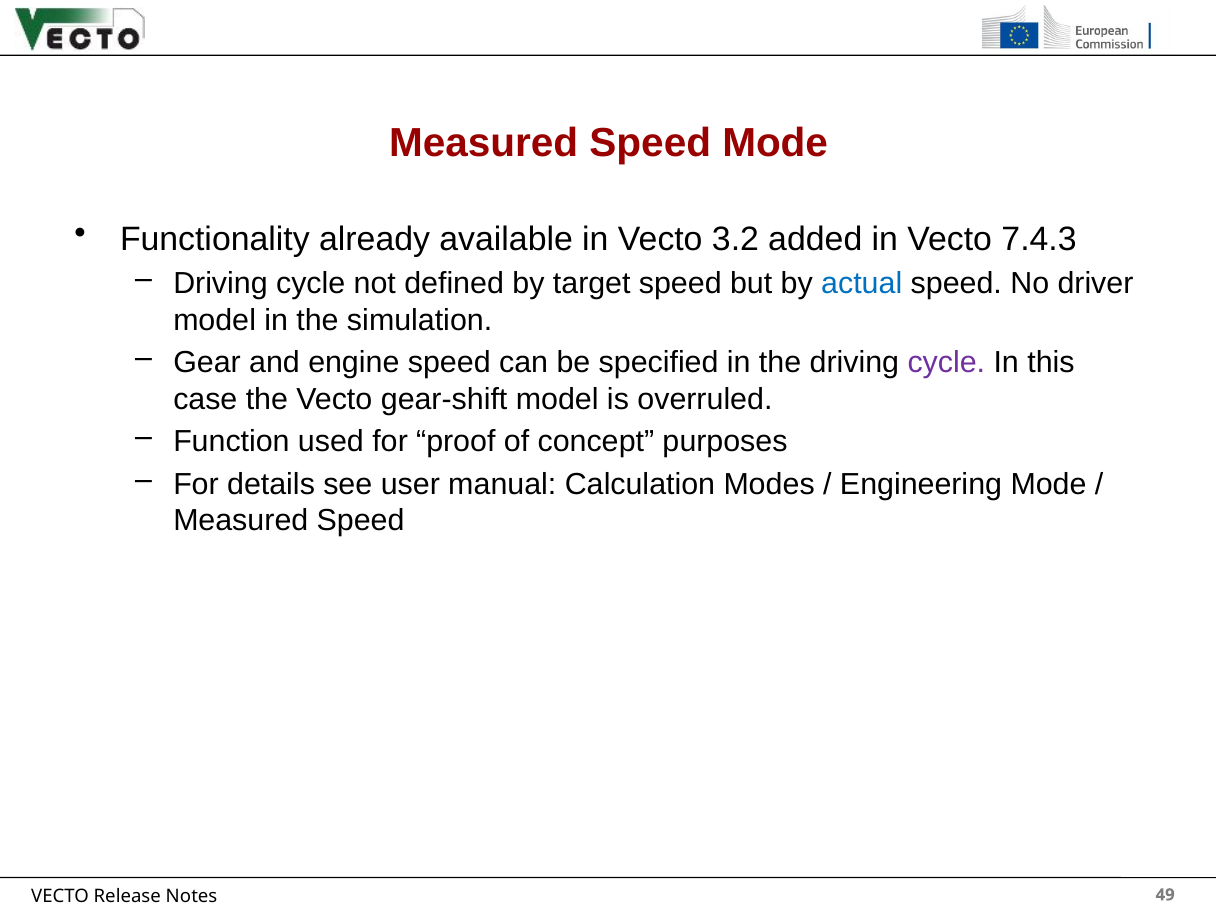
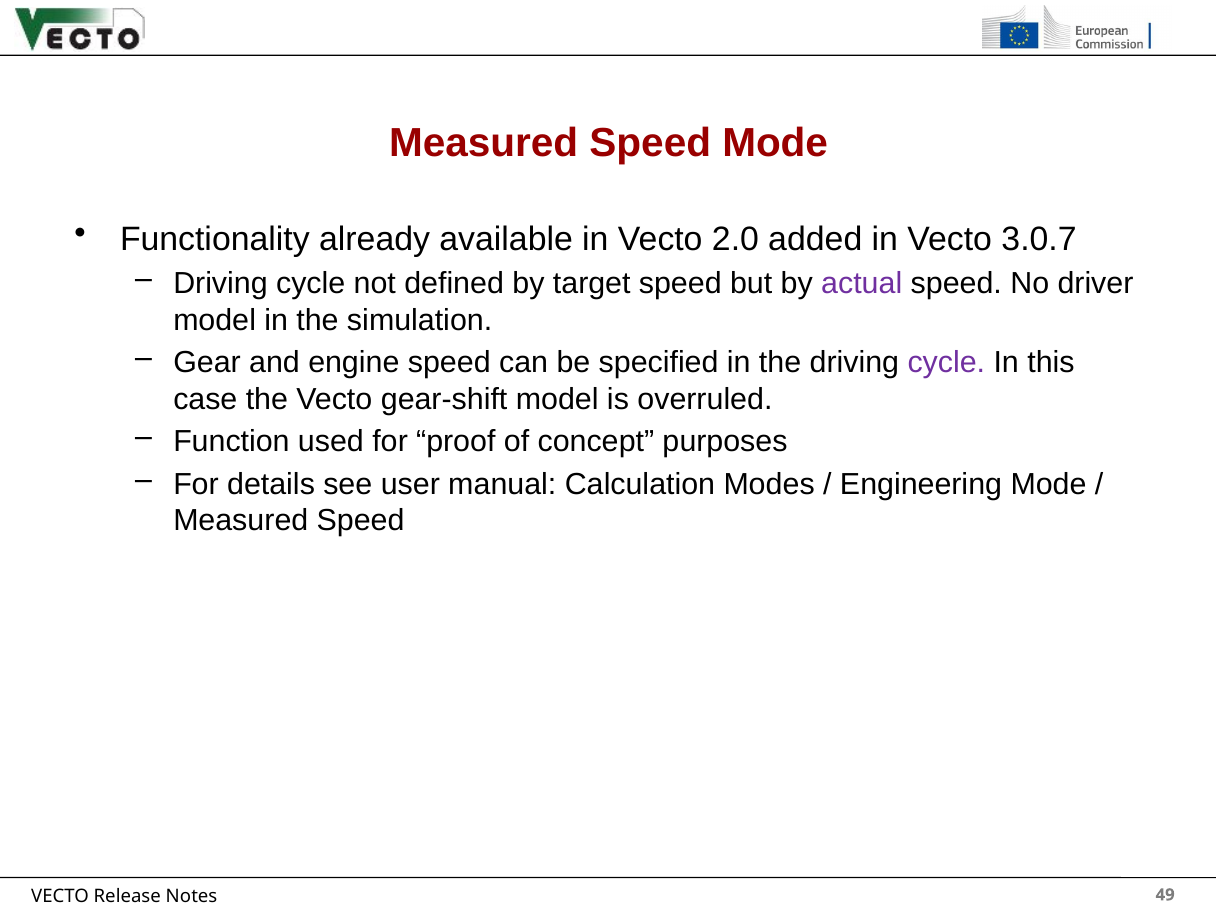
3.2: 3.2 -> 2.0 (735, 239)
7.4.3: 7.4.3 -> 3.0.7 (1039, 239)
actual colour: blue -> purple (862, 284)
